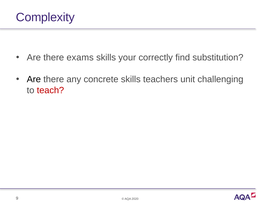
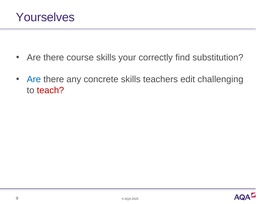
Complexity: Complexity -> Yourselves (45, 17)
exams: exams -> course (80, 58)
Are colour: black -> blue (34, 79)
unit: unit -> edit (188, 79)
